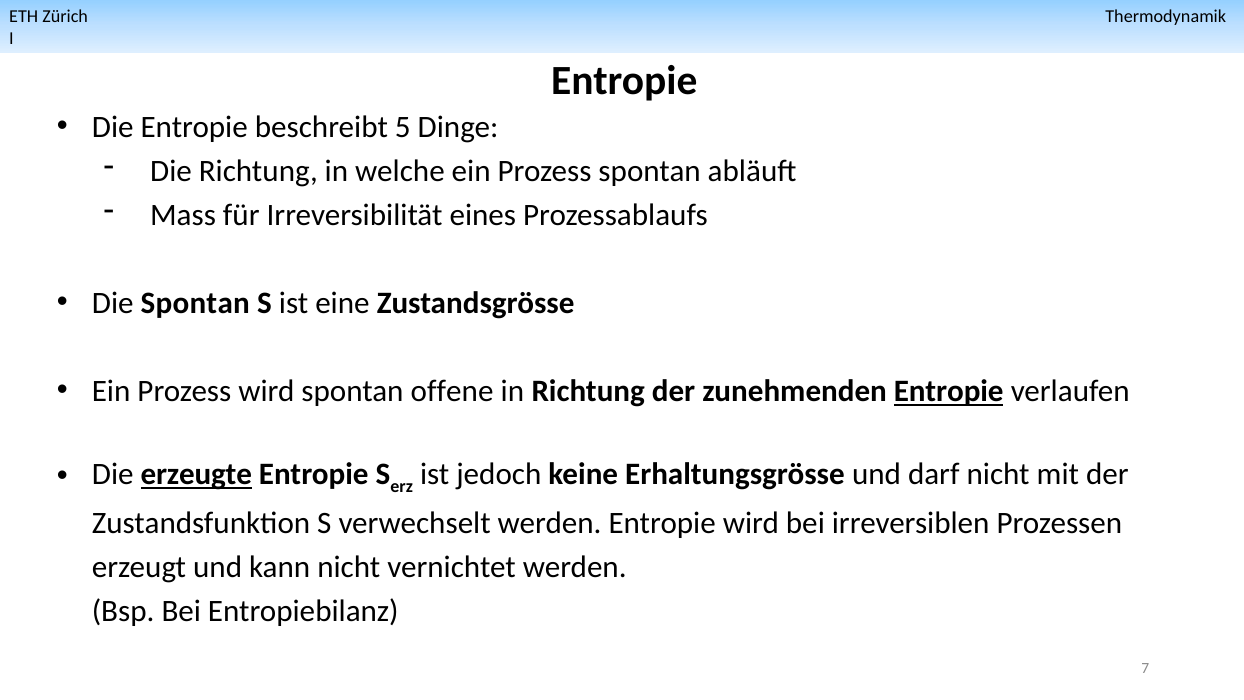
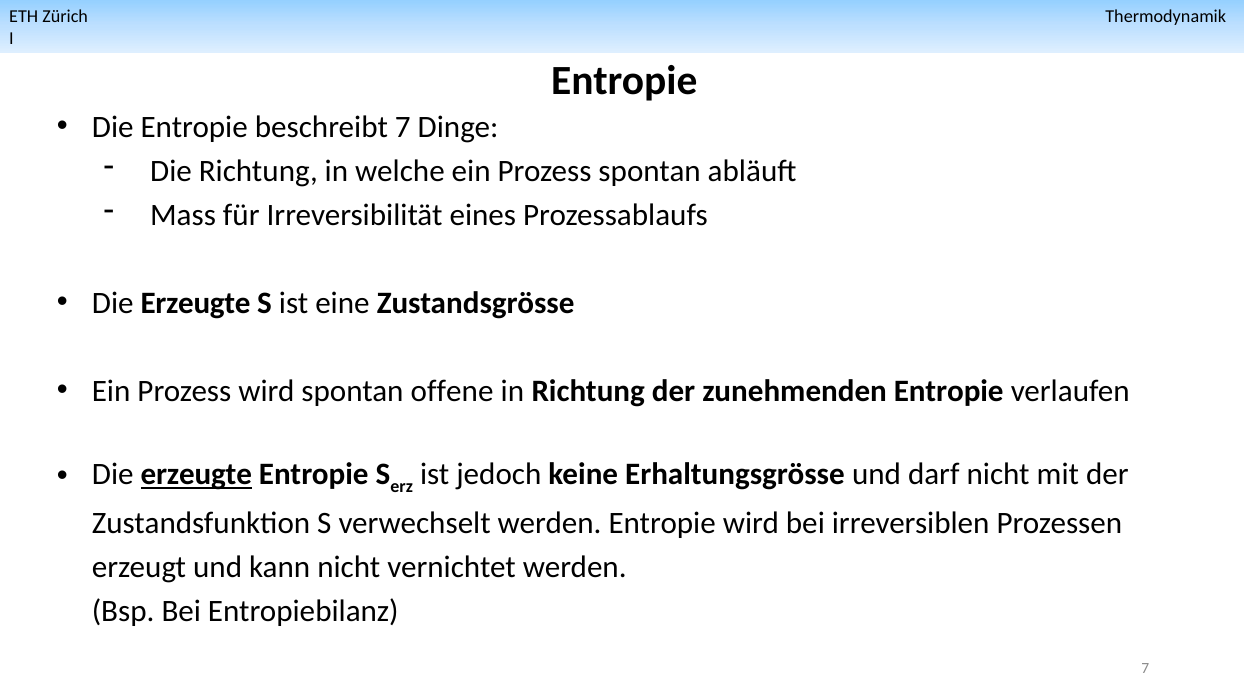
beschreibt 5: 5 -> 7 (403, 127)
Spontan: Spontan -> Erzeugte (196, 303)
Entropie underline: present -> none (949, 391)
